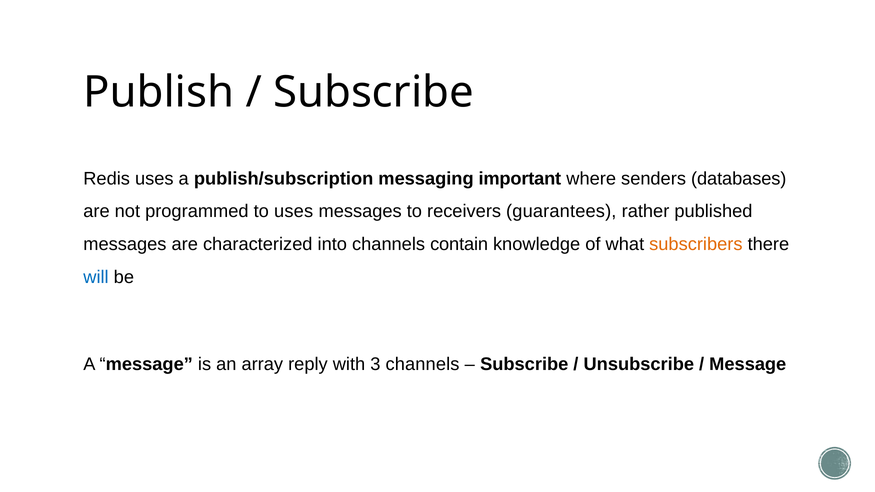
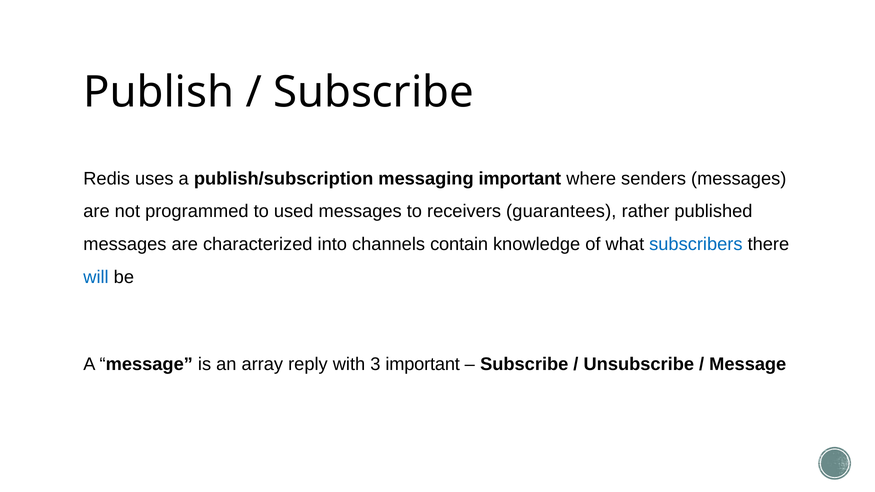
senders databases: databases -> messages (739, 179)
to uses: uses -> used (294, 211)
subscribers colour: orange -> blue (696, 244)
3 channels: channels -> important (423, 365)
